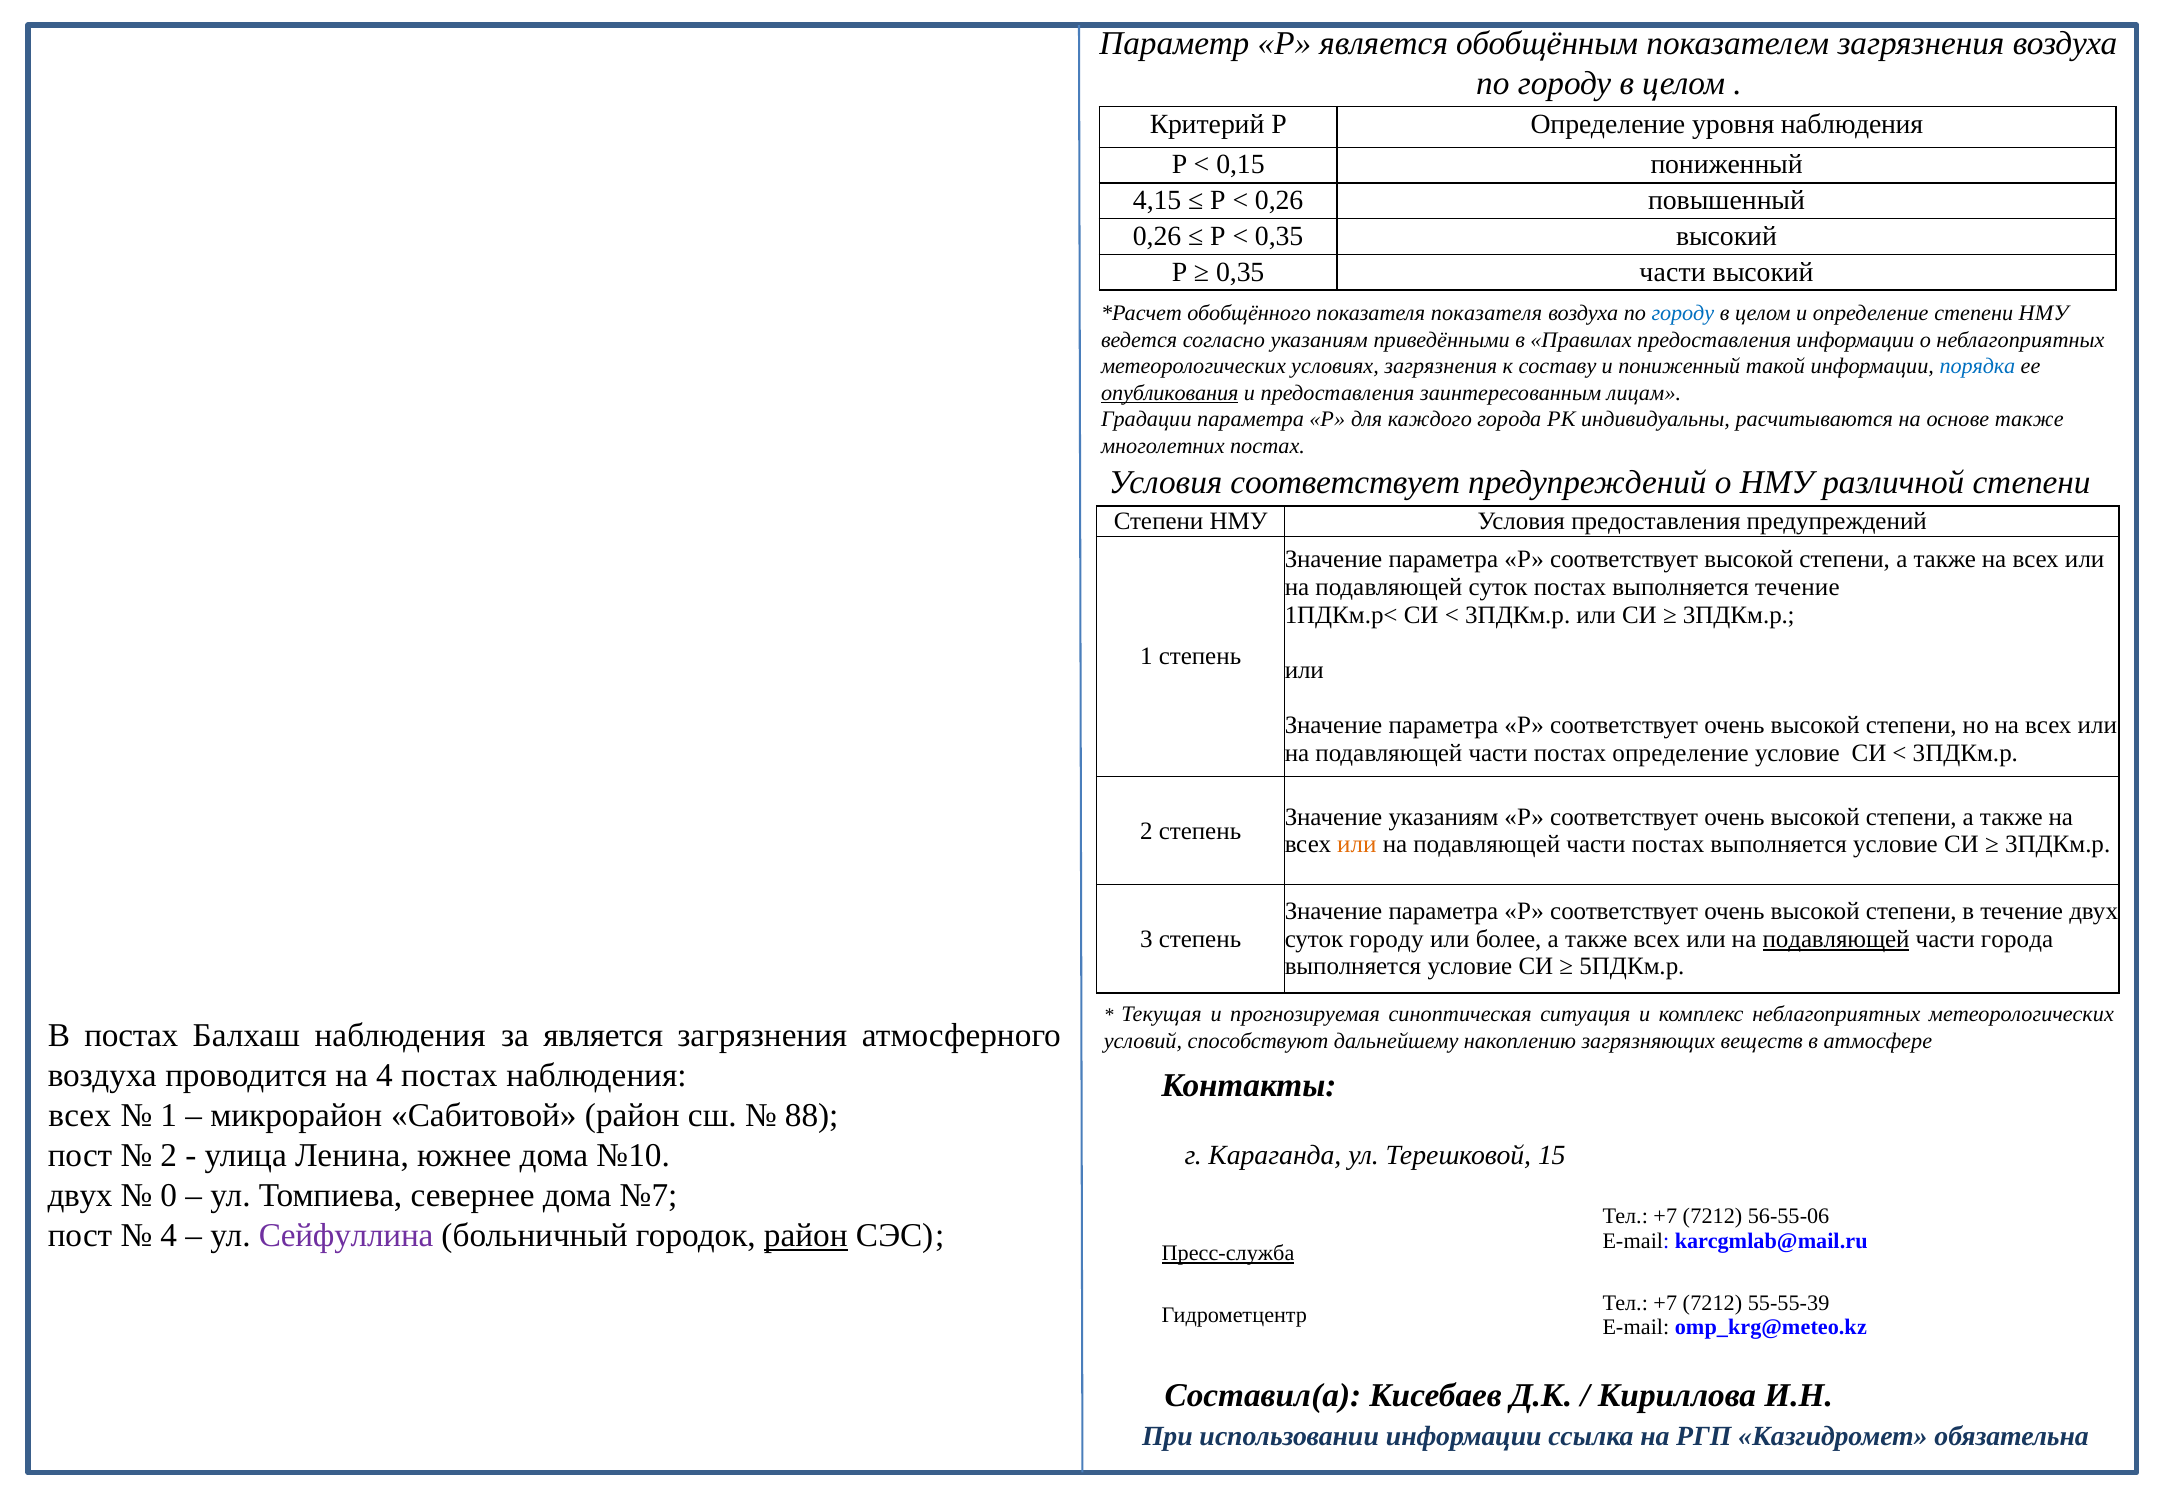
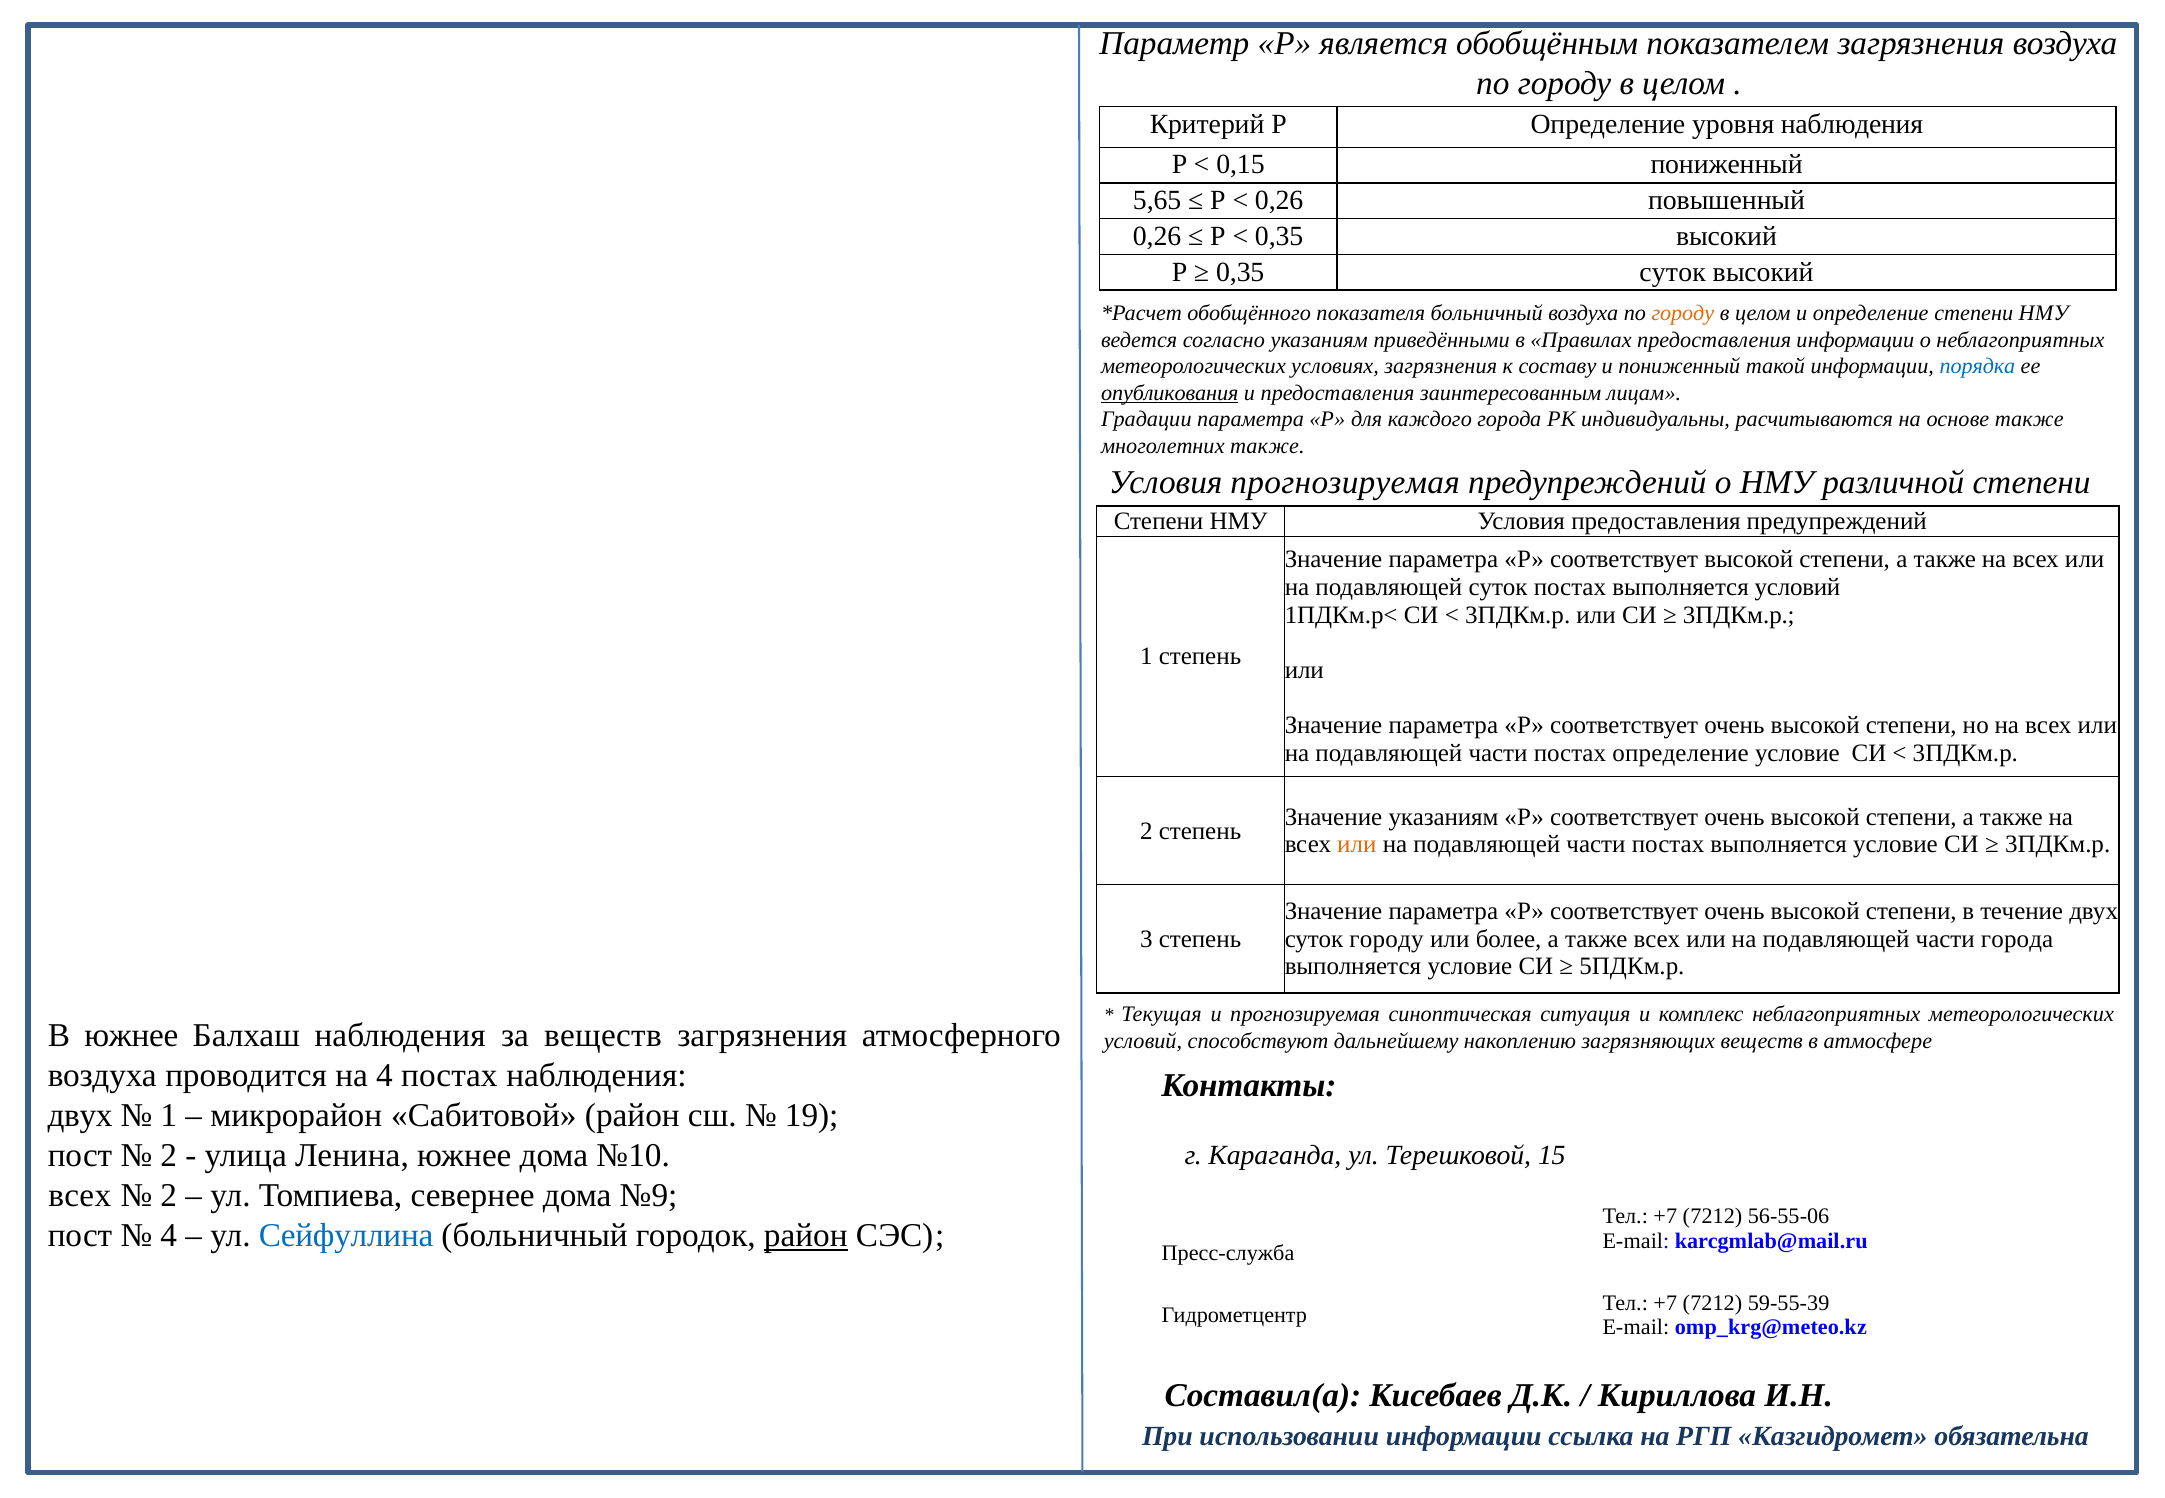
4,15: 4,15 -> 5,65 (1157, 201)
0,35 части: части -> суток (1673, 272)
показателя показателя: показателя -> больничный (1487, 313)
городу colour: blue -> orange (1683, 313)
многолетних постах: постах -> также (1267, 446)
Условия соответствует: соответствует -> прогнозируемая (1345, 482)
выполняется течение: течение -> условий (1798, 588)
подавляющей underline: present -> none (1836, 940)
В постах: постах -> южнее (131, 1036)
за является: является -> веществ (603, 1036)
всех: всех -> двух (80, 1116)
88: 88 -> 19 (812, 1116)
двух: двух -> всех (80, 1196)
0: 0 -> 2 (169, 1196)
№7: №7 -> №9 (649, 1196)
Сейфуллина colour: purple -> blue (346, 1236)
Пресс-служба underline: present -> none (1228, 1254)
55-55-39: 55-55-39 -> 59-55-39 (1789, 1304)
